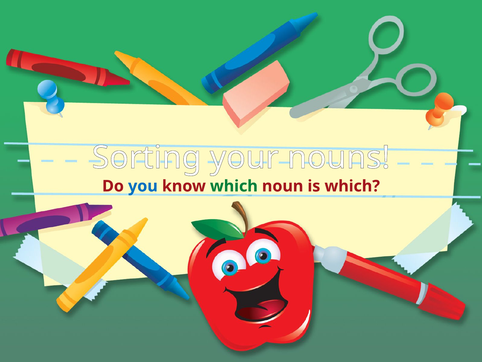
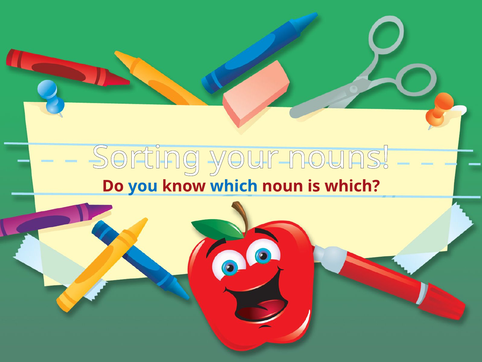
which colour: green -> blue (234, 186)
